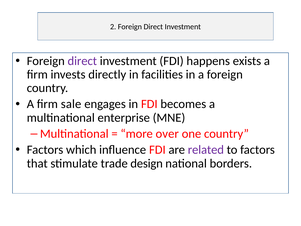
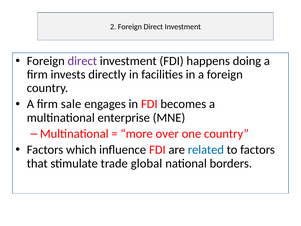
exists: exists -> doing (247, 61)
related colour: purple -> blue (206, 150)
design: design -> global (146, 163)
